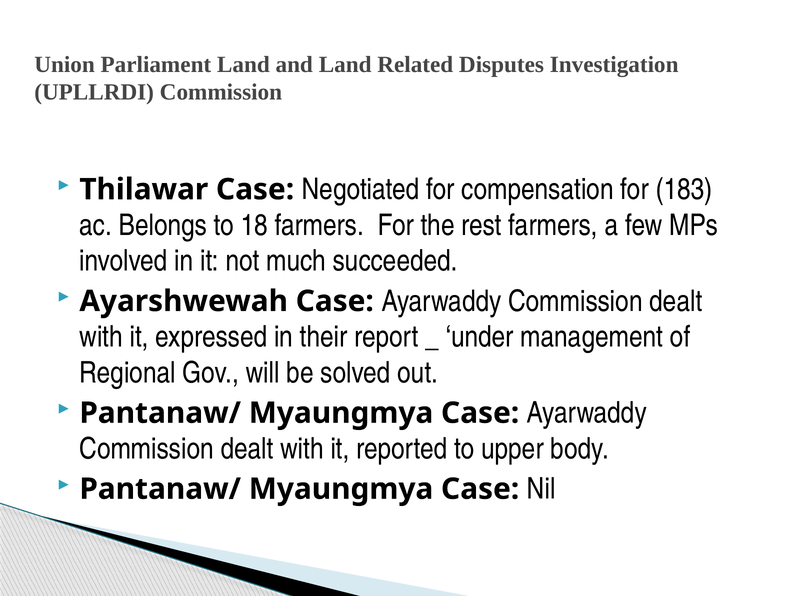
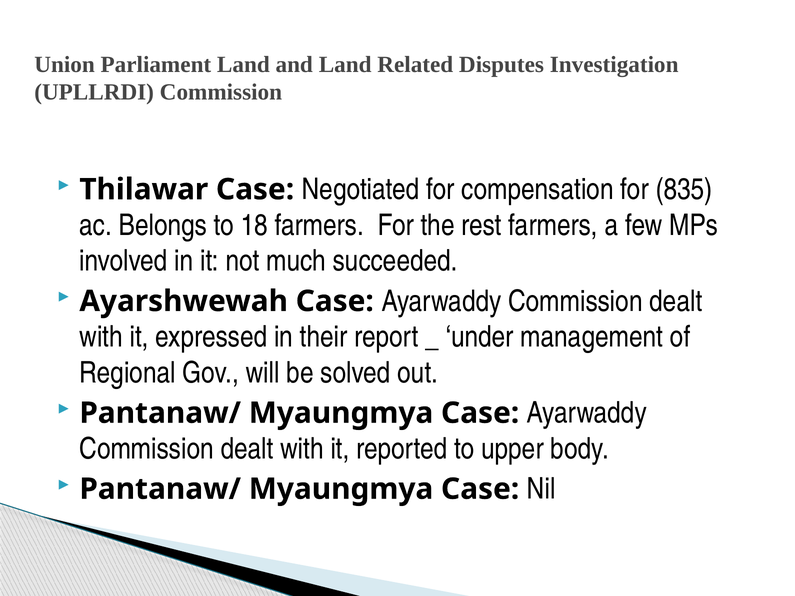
183: 183 -> 835 (684, 190)
